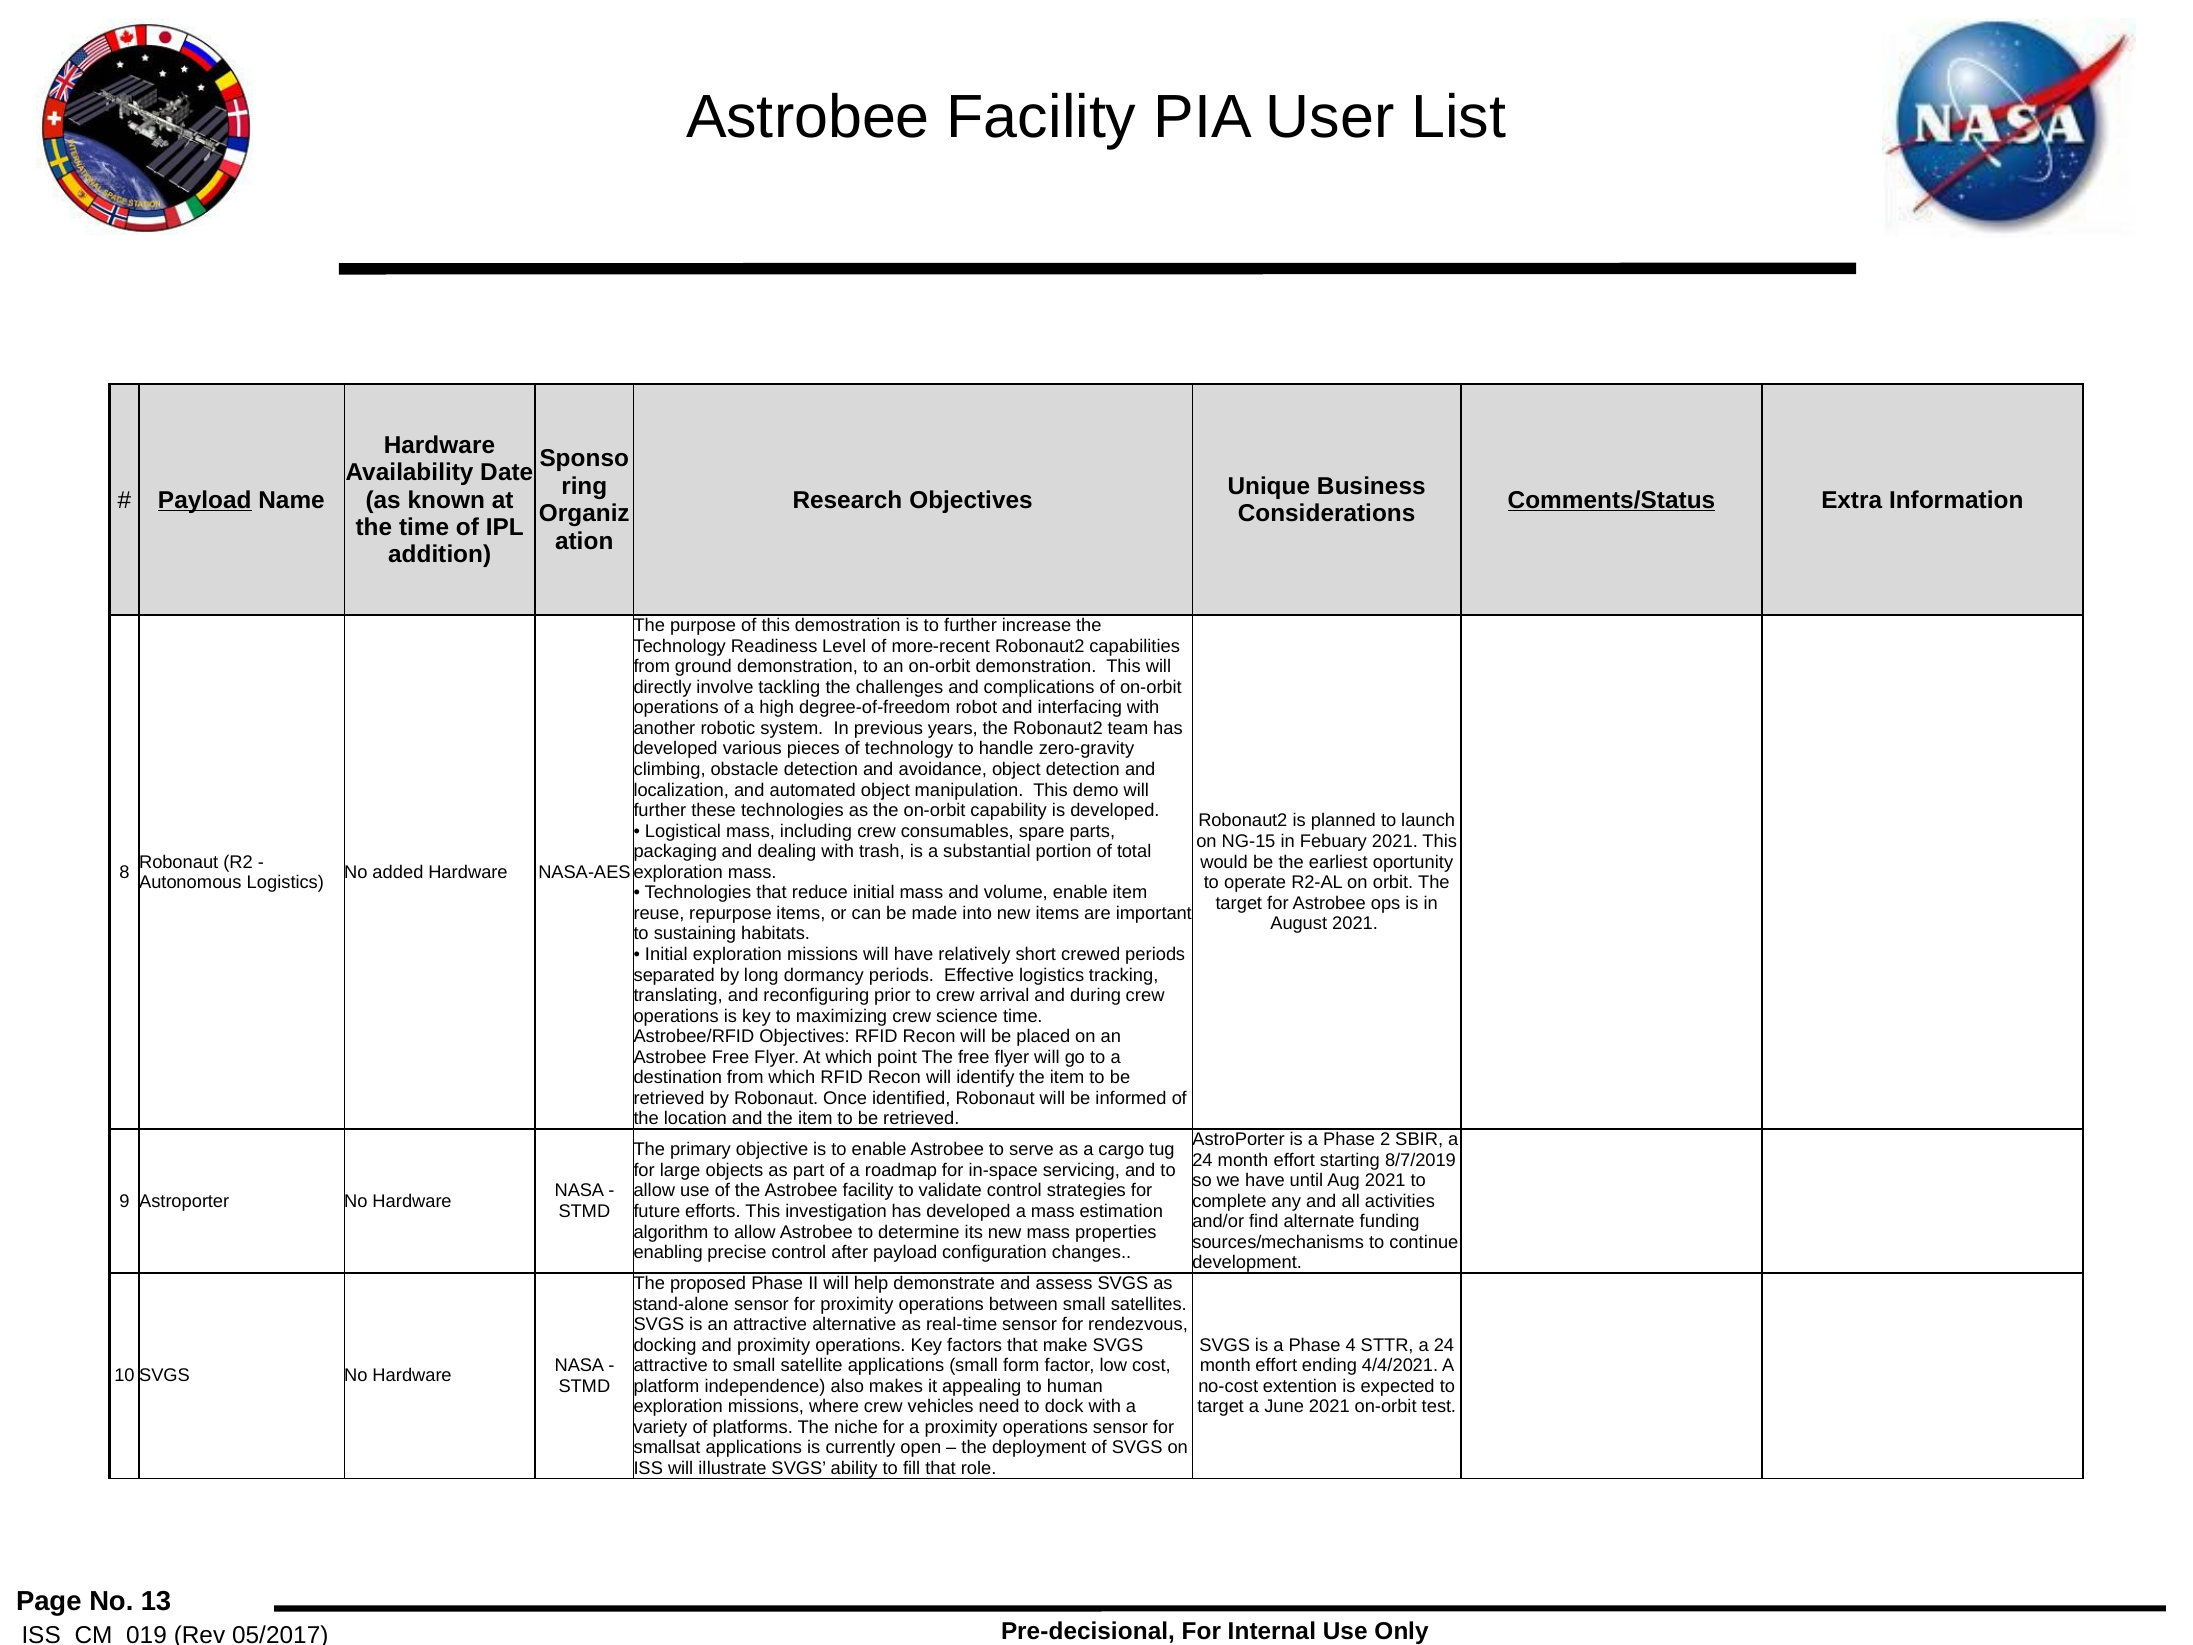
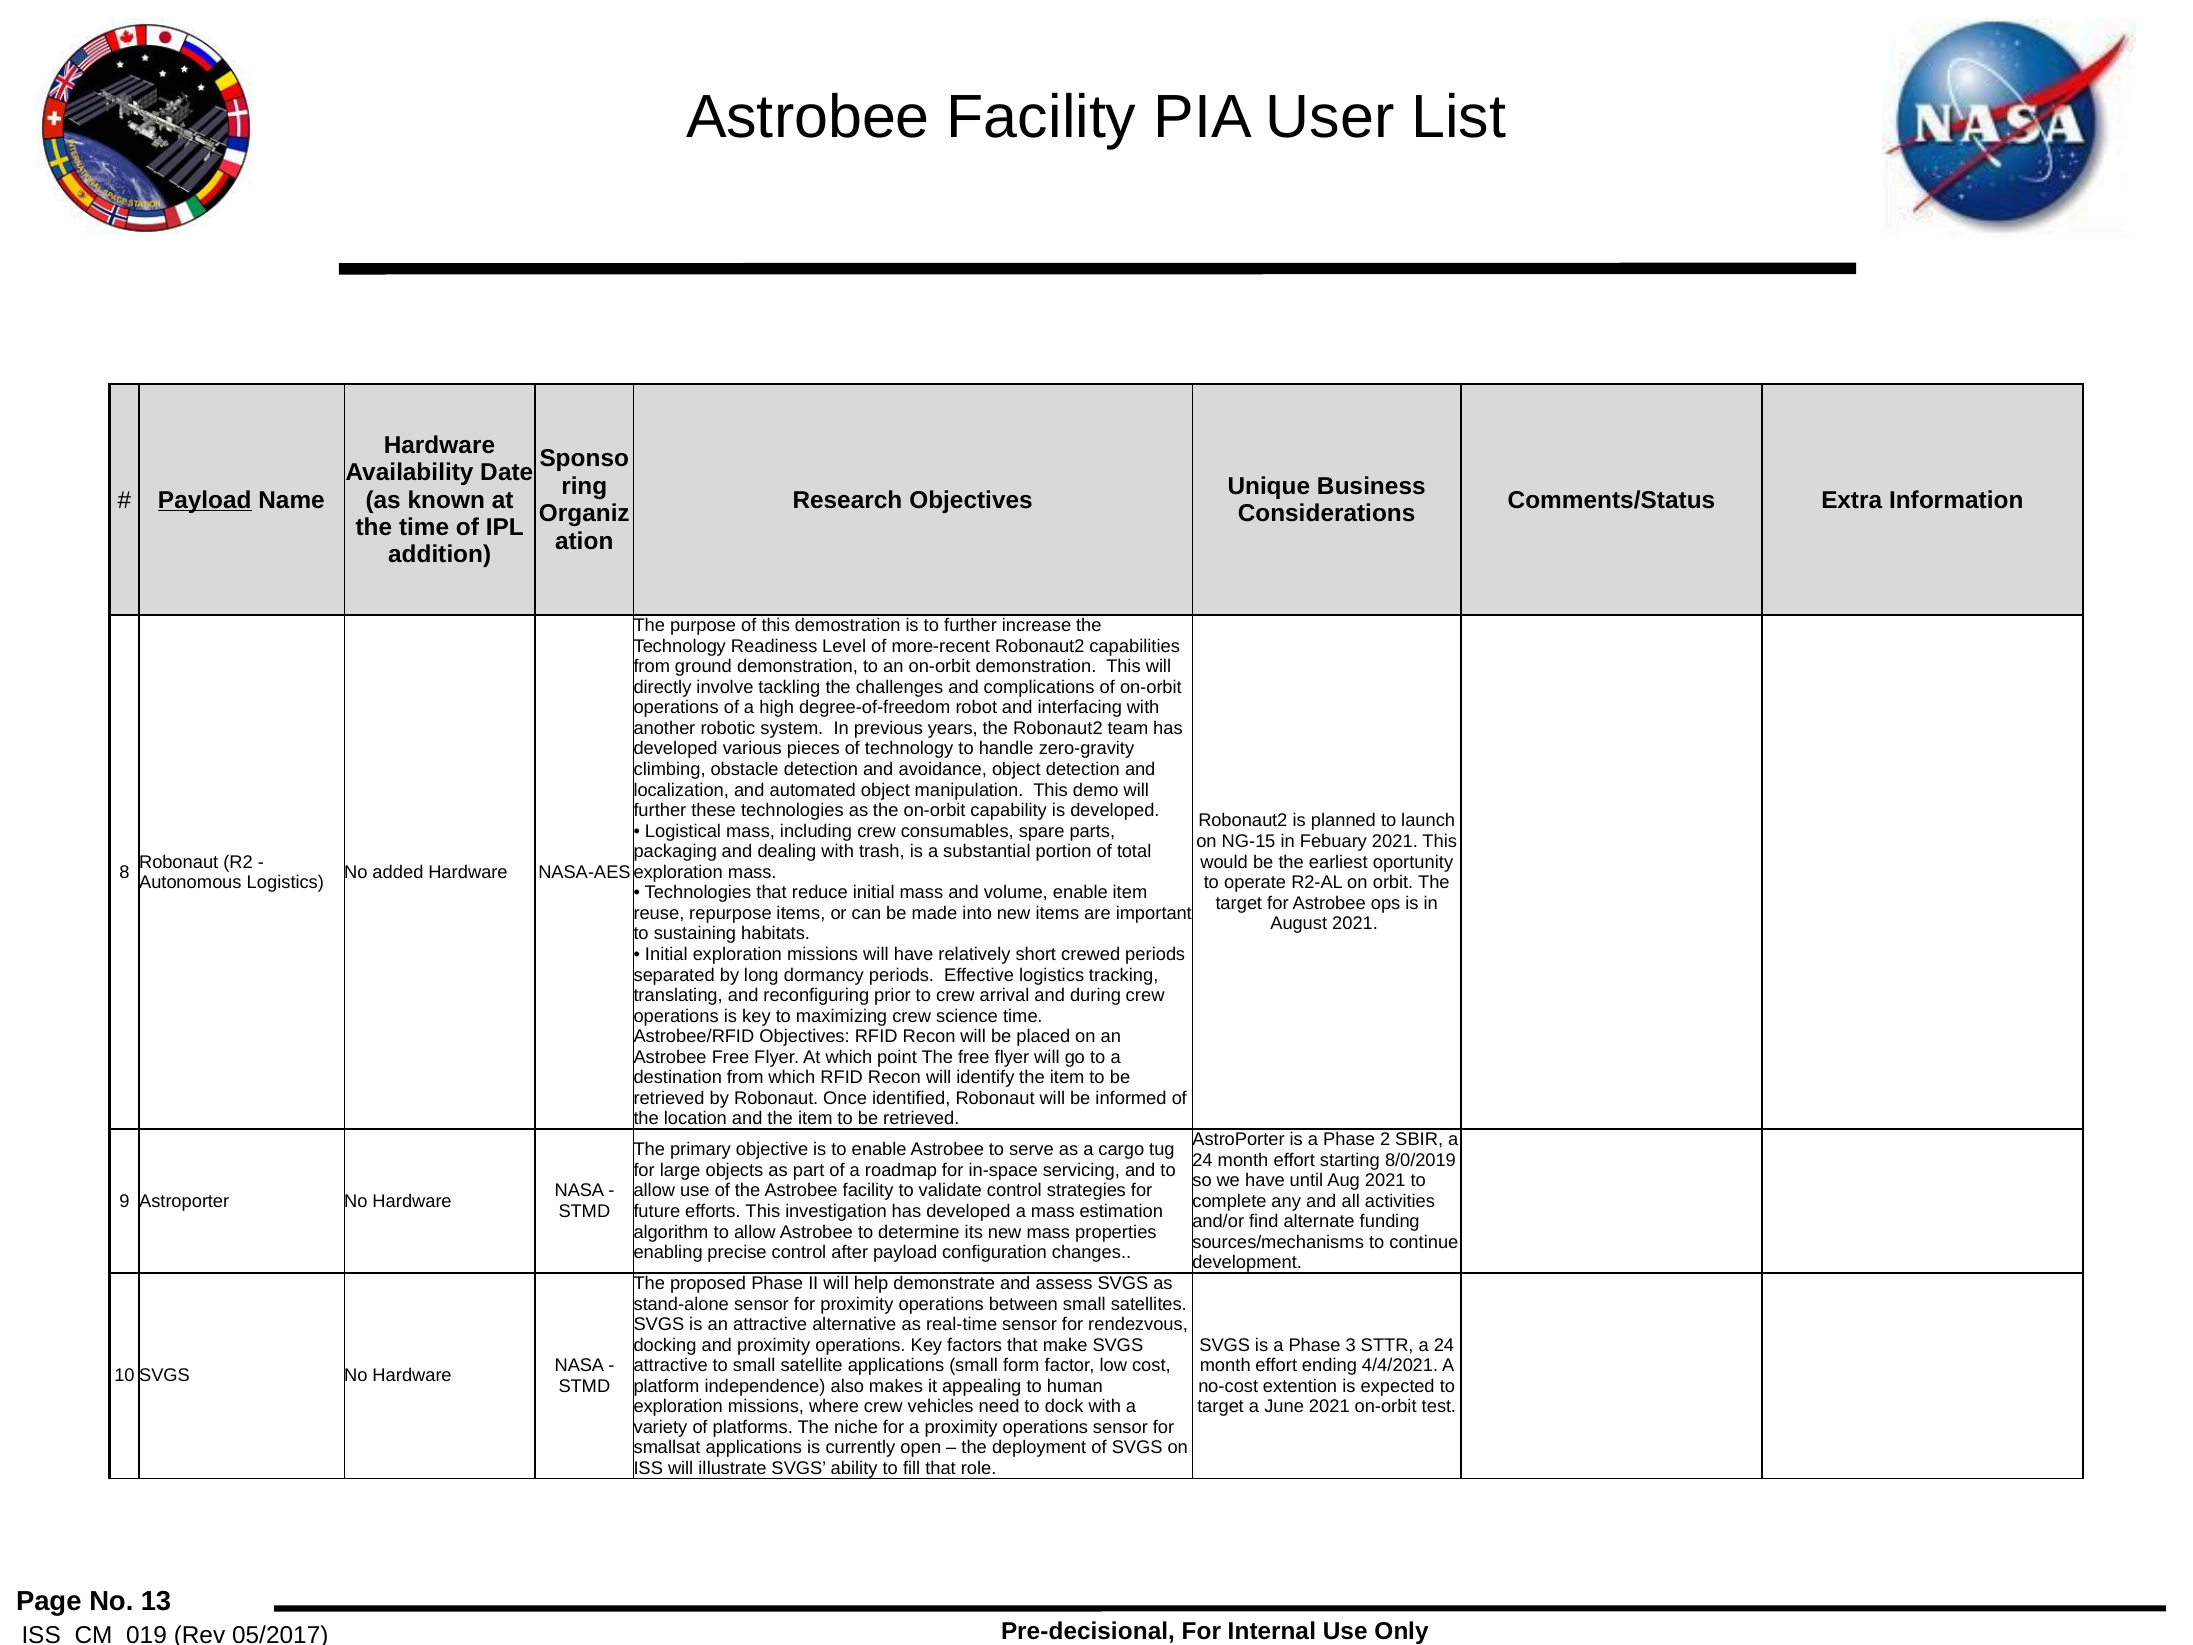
Comments/Status underline: present -> none (1611, 500)
8/7/2019: 8/7/2019 -> 8/0/2019 (1420, 1160)
4: 4 -> 3 (1351, 1345)
